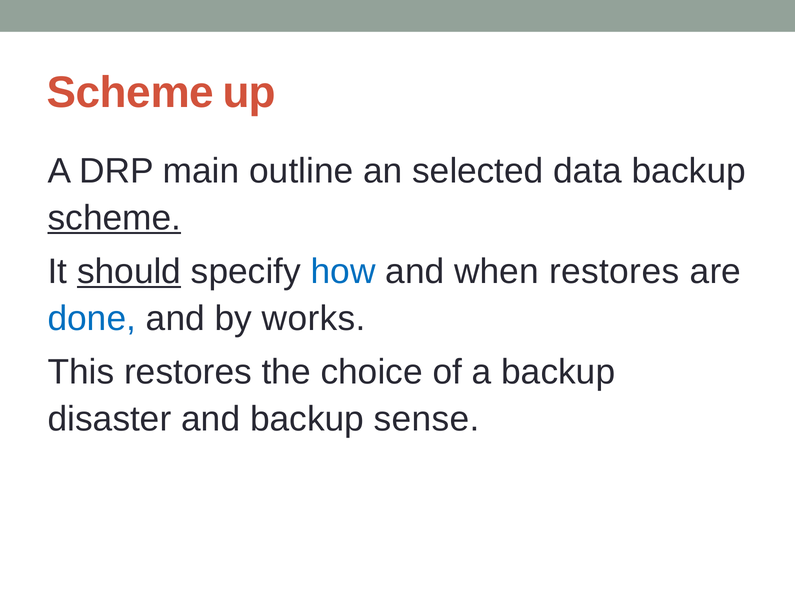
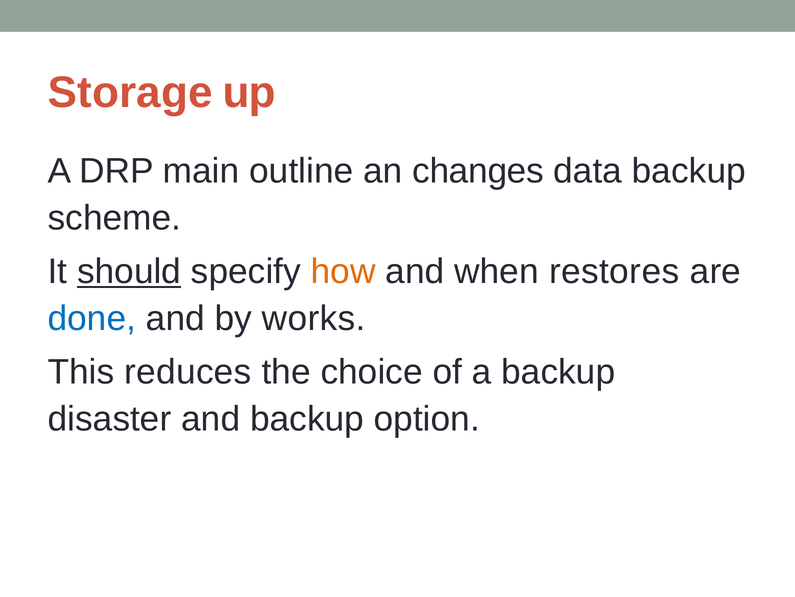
Scheme: Scheme -> Storage (130, 93)
selected: selected -> changes (478, 171)
scheme underline: present -> none (114, 218)
how colour: blue -> orange (343, 271)
This restores: restores -> reduces (188, 372)
sense: sense -> option (427, 419)
